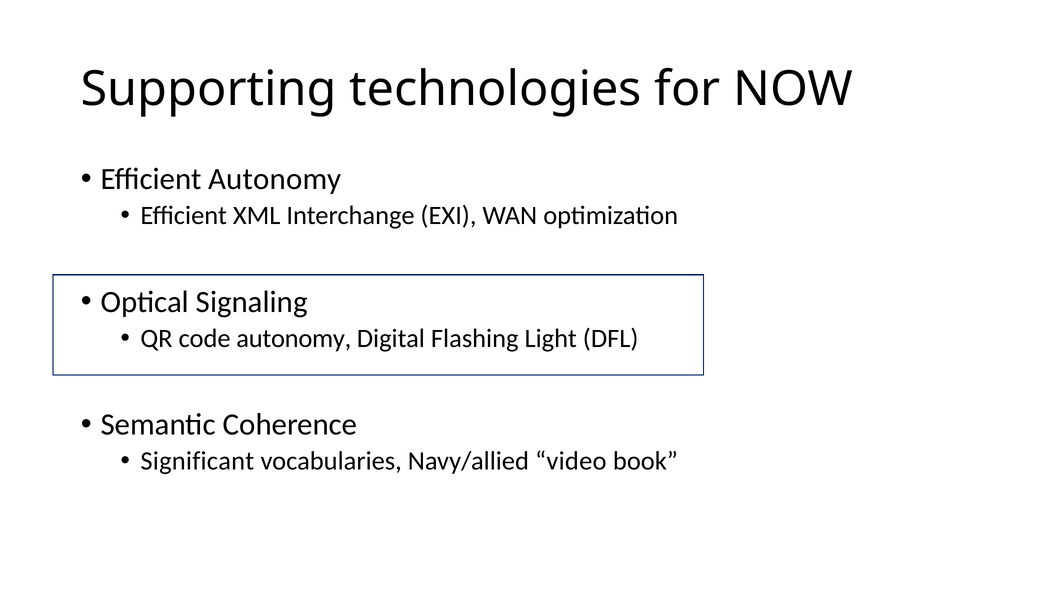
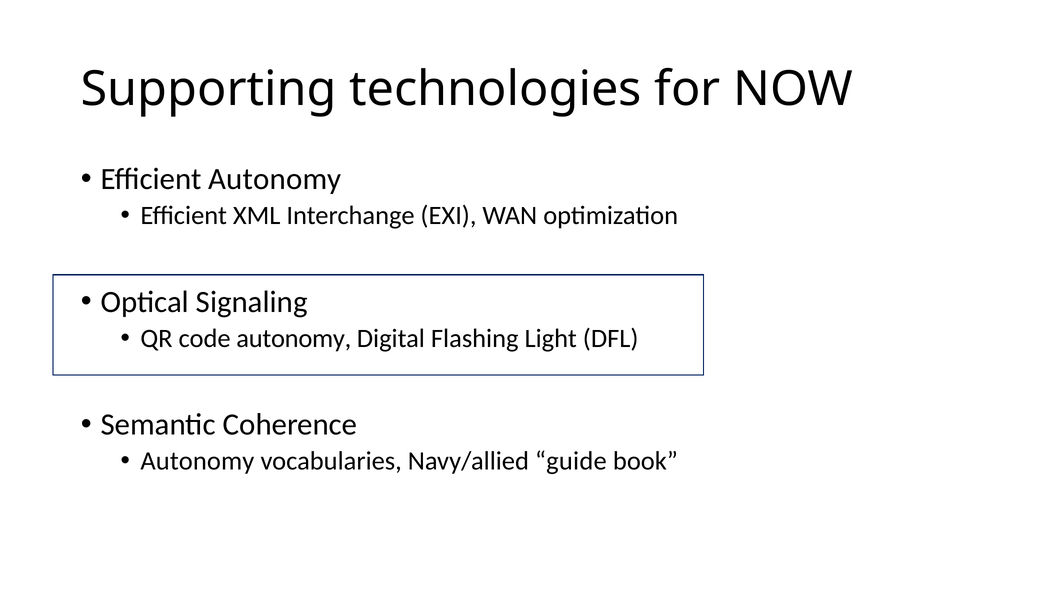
Significant: Significant -> Autonomy (197, 461)
video: video -> guide (571, 461)
